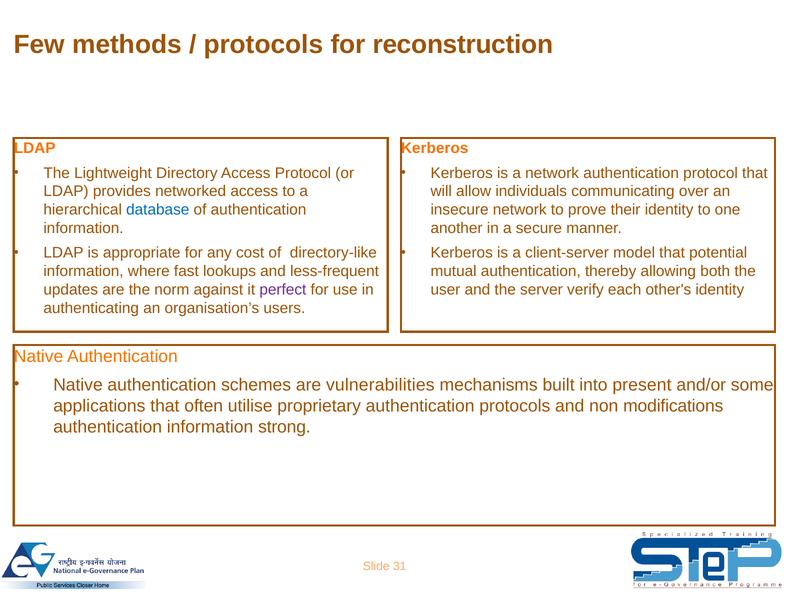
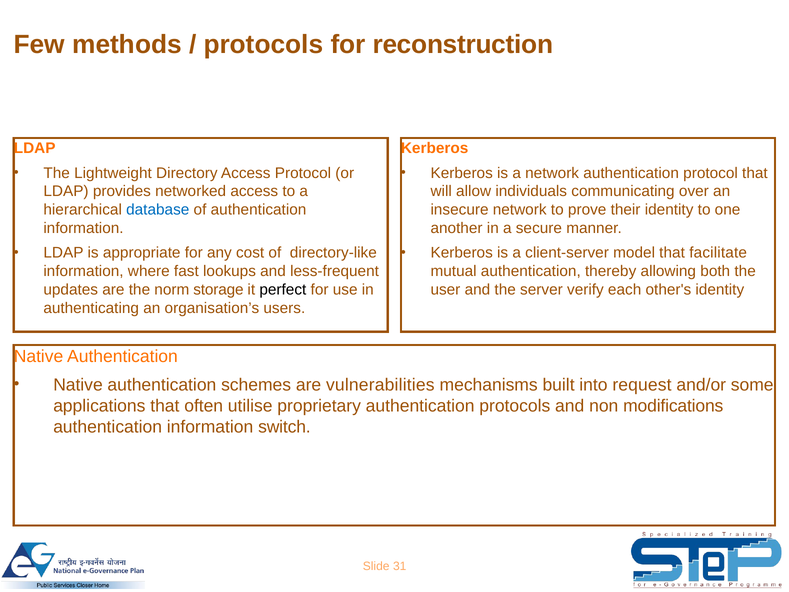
potential: potential -> facilitate (718, 253)
against: against -> storage (218, 290)
perfect colour: purple -> black (283, 290)
present: present -> request (642, 385)
strong: strong -> switch (284, 427)
